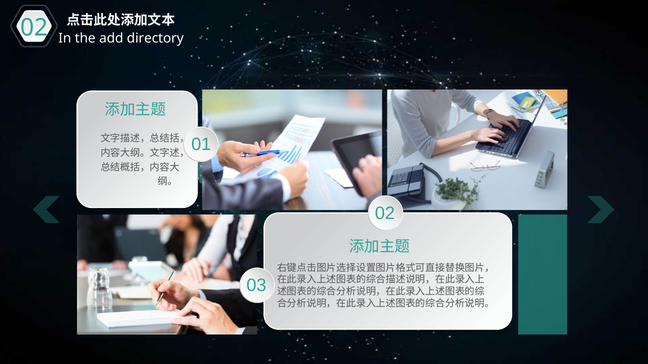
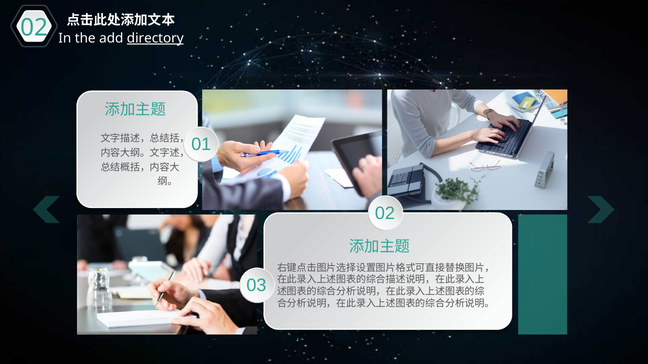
directory underline: none -> present (155, 38)
